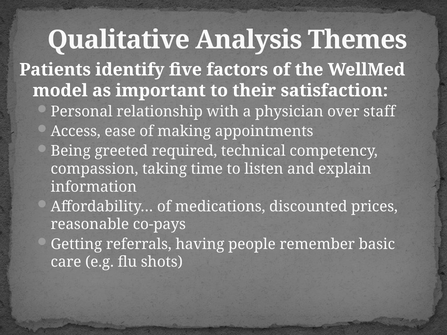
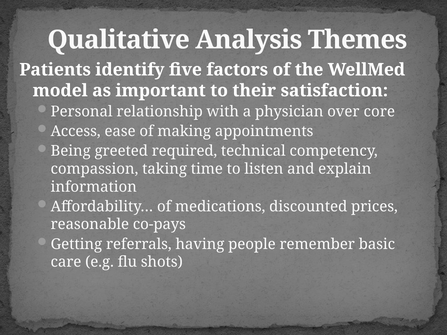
staff: staff -> core (379, 112)
